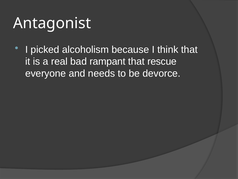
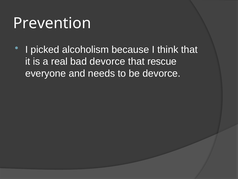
Antagonist: Antagonist -> Prevention (52, 23)
bad rampant: rampant -> devorce (107, 61)
